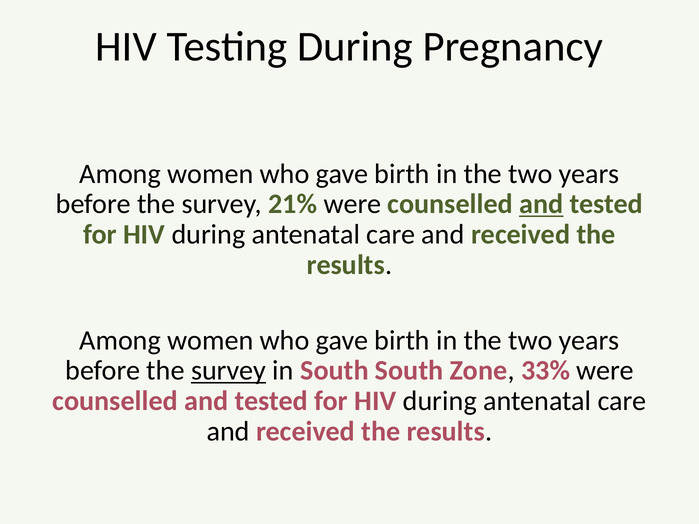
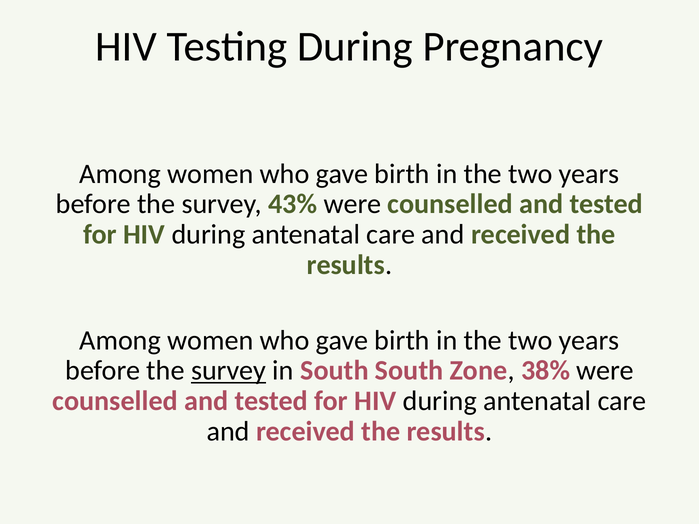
21%: 21% -> 43% (293, 204)
and underline: present -> none (541, 204)
33%: 33% -> 38% (546, 371)
